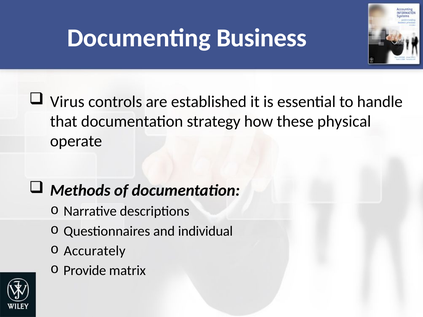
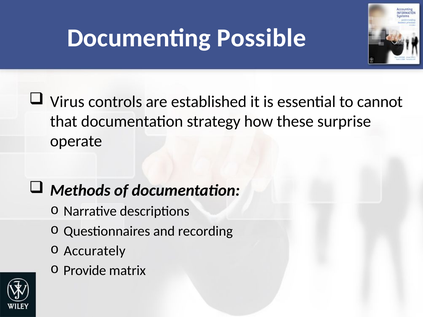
Business: Business -> Possible (261, 38)
handle: handle -> cannot (380, 102)
physical: physical -> surprise (344, 121)
individual: individual -> recording (205, 231)
